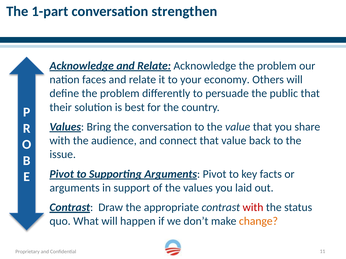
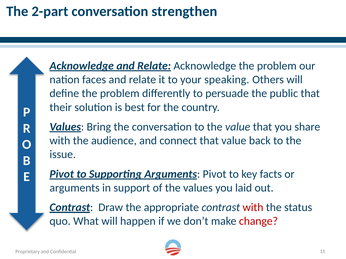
1-part: 1-part -> 2-part (50, 11)
economy: economy -> speaking (227, 80)
change colour: orange -> red (258, 222)
